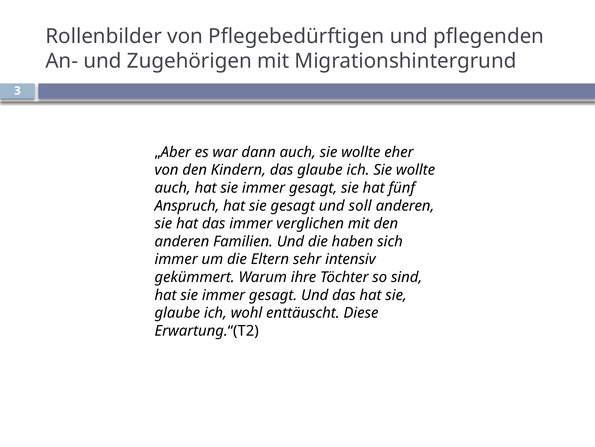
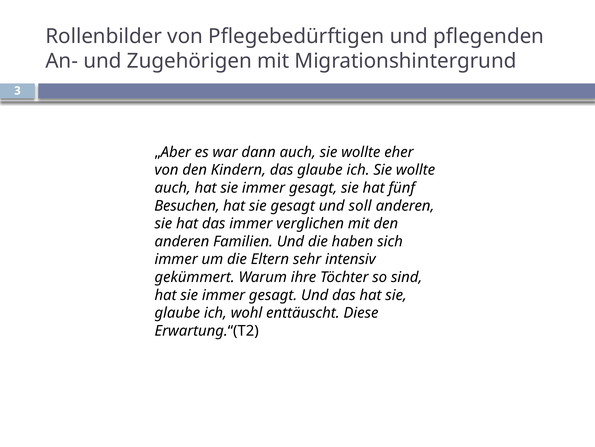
Anspruch: Anspruch -> Besuchen (187, 205)
